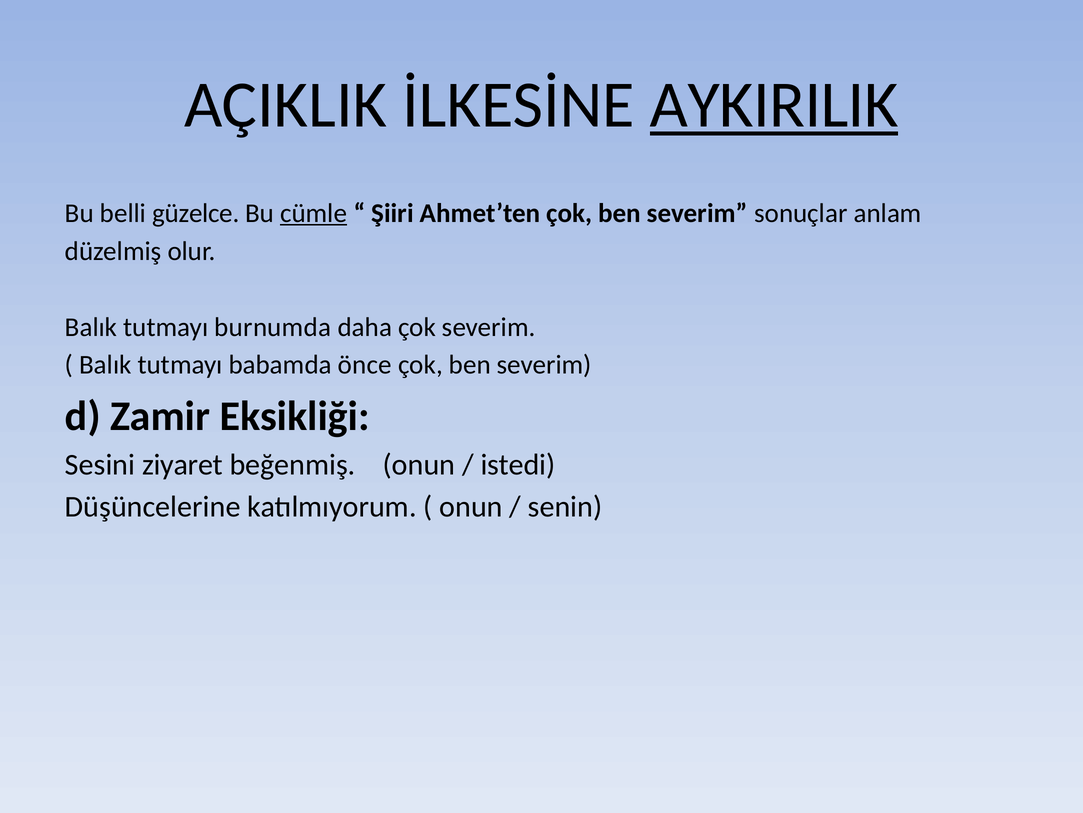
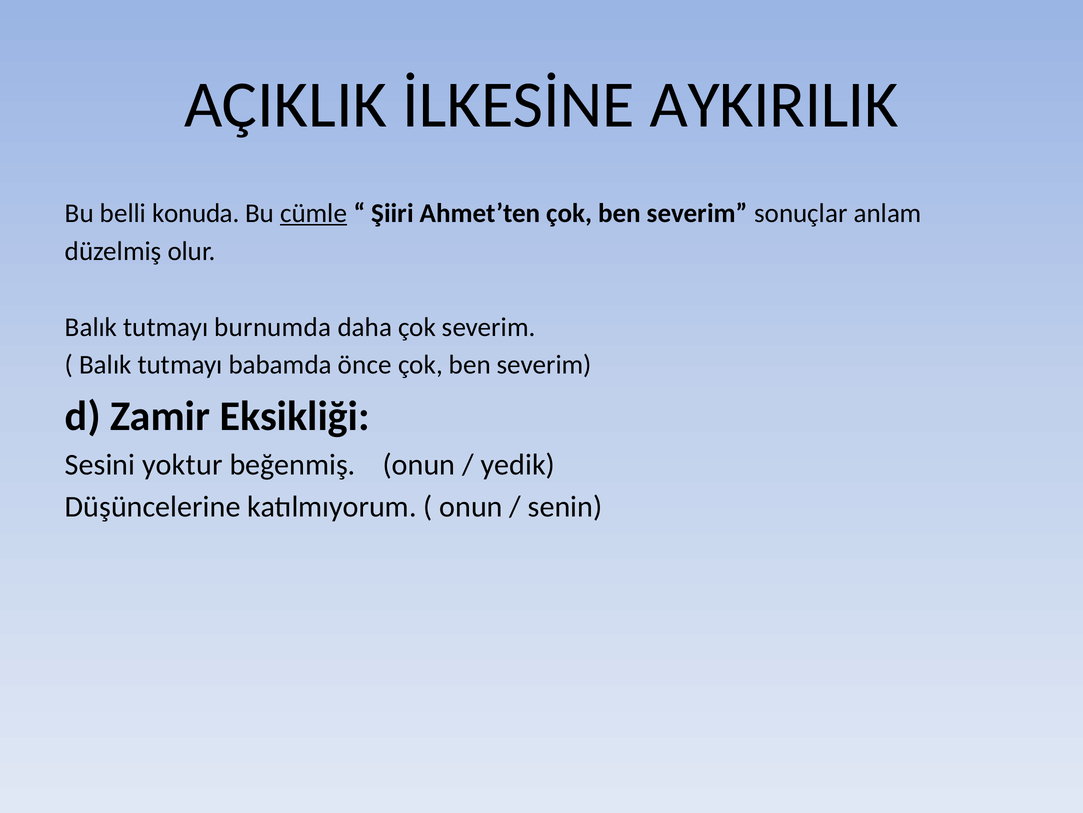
AYKIRILIK underline: present -> none (774, 105)
güzelce: güzelce -> konuda (196, 213)
ziyaret: ziyaret -> yoktur (182, 464)
istedi: istedi -> yedik (518, 464)
